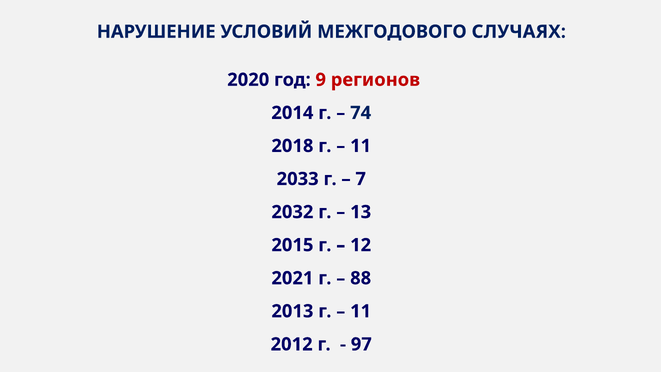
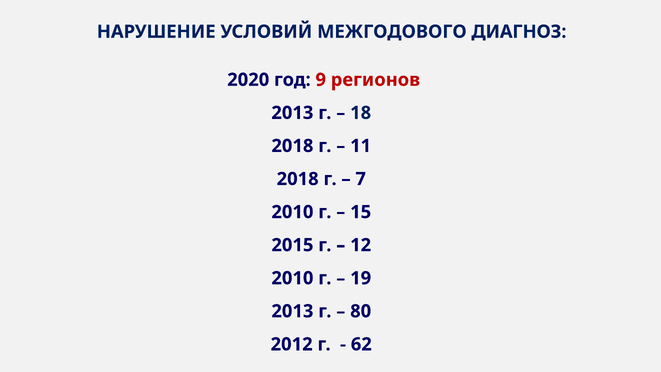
СЛУЧАЯХ: СЛУЧАЯХ -> ДИАГНОЗ (519, 32)
2014: 2014 -> 2013 (292, 113)
74: 74 -> 18 (361, 113)
2033: 2033 -> 2018 (298, 179)
2032: 2032 -> 2010 (292, 212)
13: 13 -> 15 (361, 212)
2021: 2021 -> 2010 (292, 278)
88: 88 -> 19 (361, 278)
11: 11 -> 80 (361, 311)
97: 97 -> 62 (361, 344)
